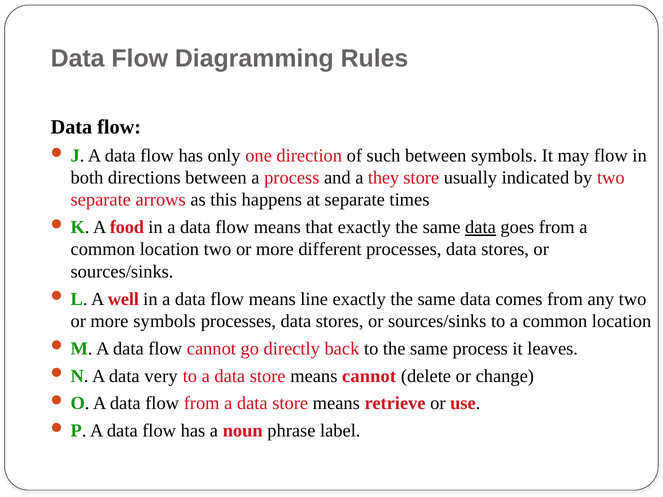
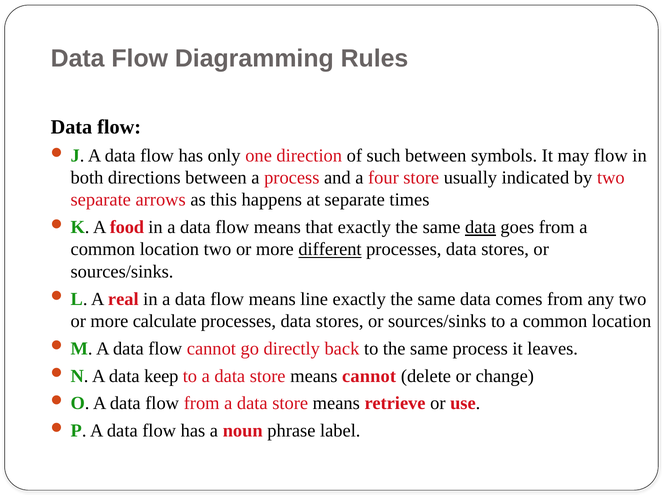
they: they -> four (383, 178)
different underline: none -> present (330, 250)
well: well -> real (123, 299)
more symbols: symbols -> calculate (165, 321)
very: very -> keep (161, 376)
